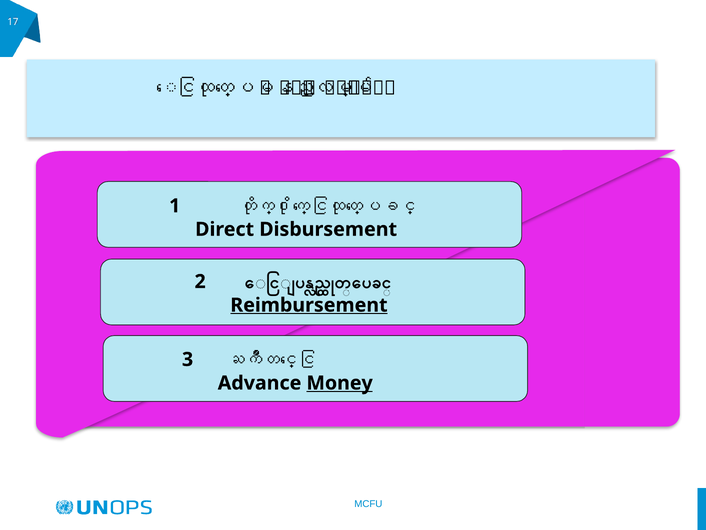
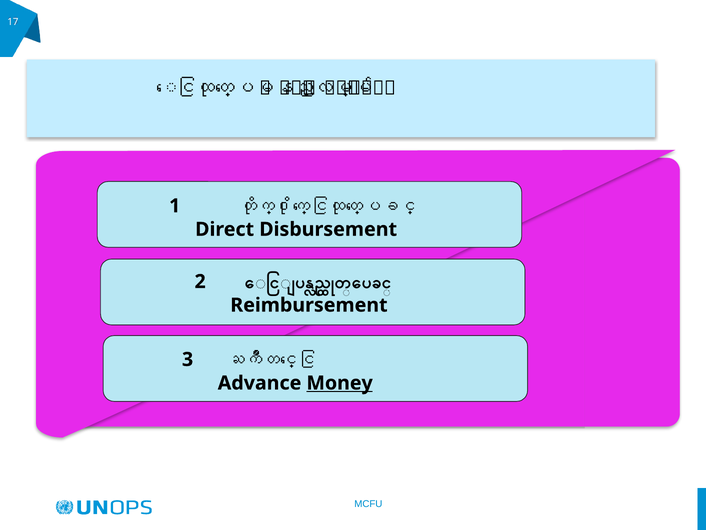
Reimbursement underline: present -> none (309, 305)
